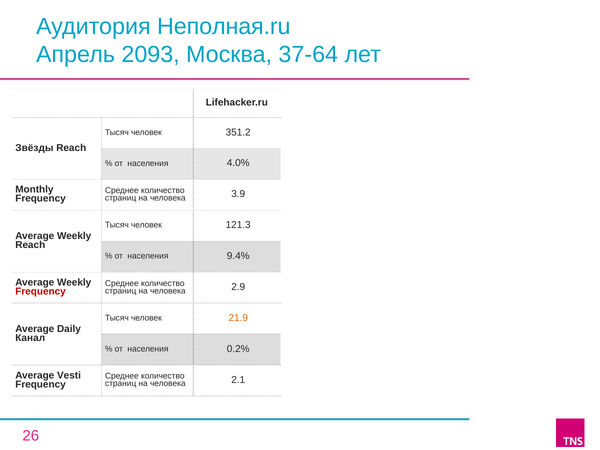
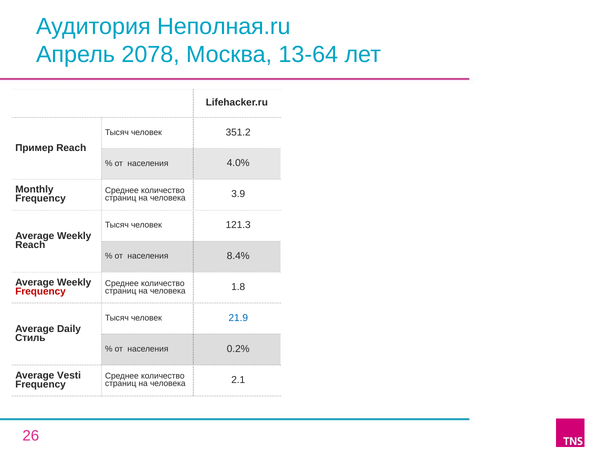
2093: 2093 -> 2078 (151, 55)
37-64: 37-64 -> 13-64 (308, 55)
Звёзды: Звёзды -> Пример (34, 148)
9.4%: 9.4% -> 8.4% (238, 256)
2.9: 2.9 -> 1.8 (238, 287)
21.9 colour: orange -> blue (238, 318)
Канал: Канал -> Стиль (30, 338)
